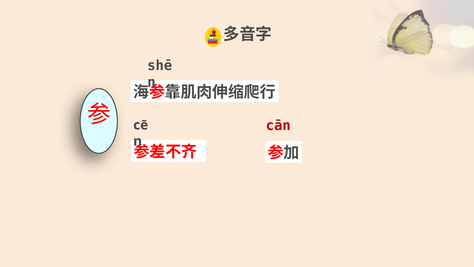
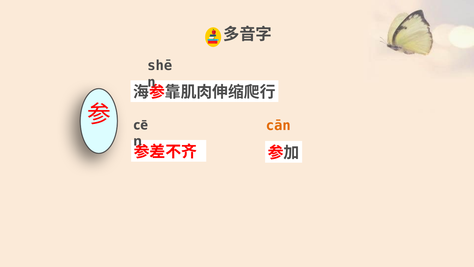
cān colour: red -> orange (278, 125)
